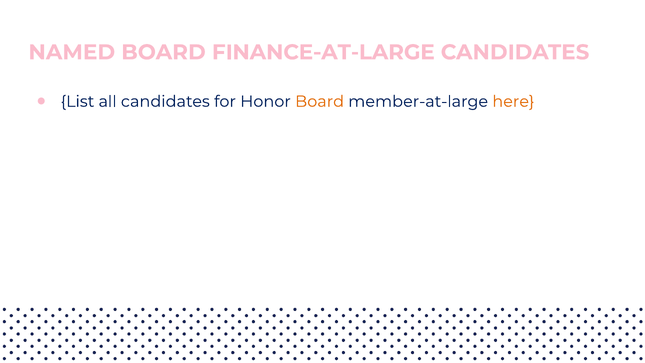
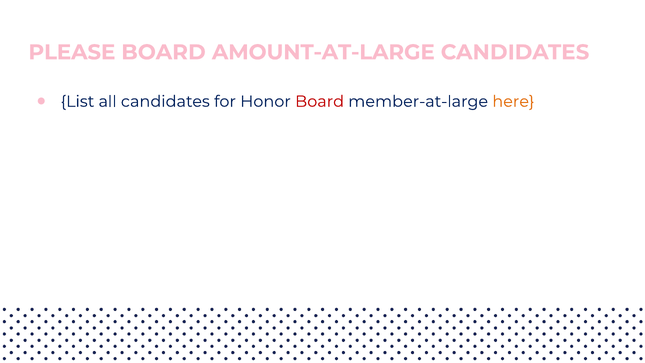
NAMED: NAMED -> PLEASE (72, 52)
FINANCE-AT-LARGE: FINANCE-AT-LARGE -> AMOUNT-AT-LARGE (323, 52)
Board colour: orange -> red (320, 101)
